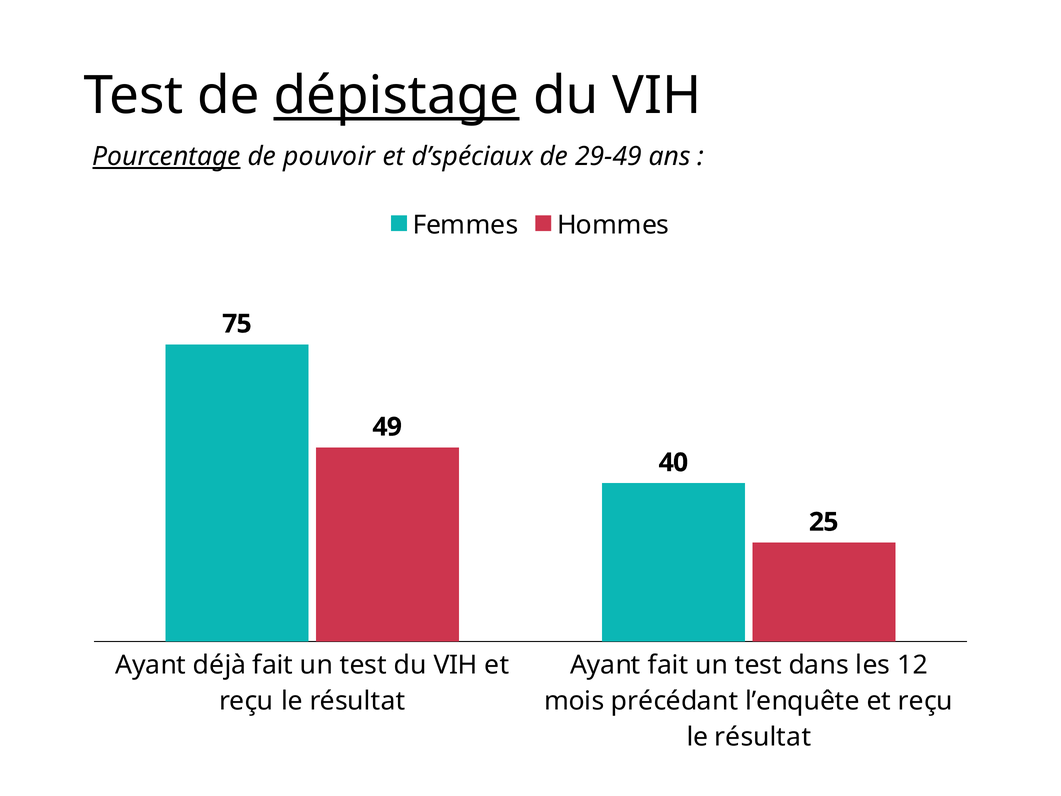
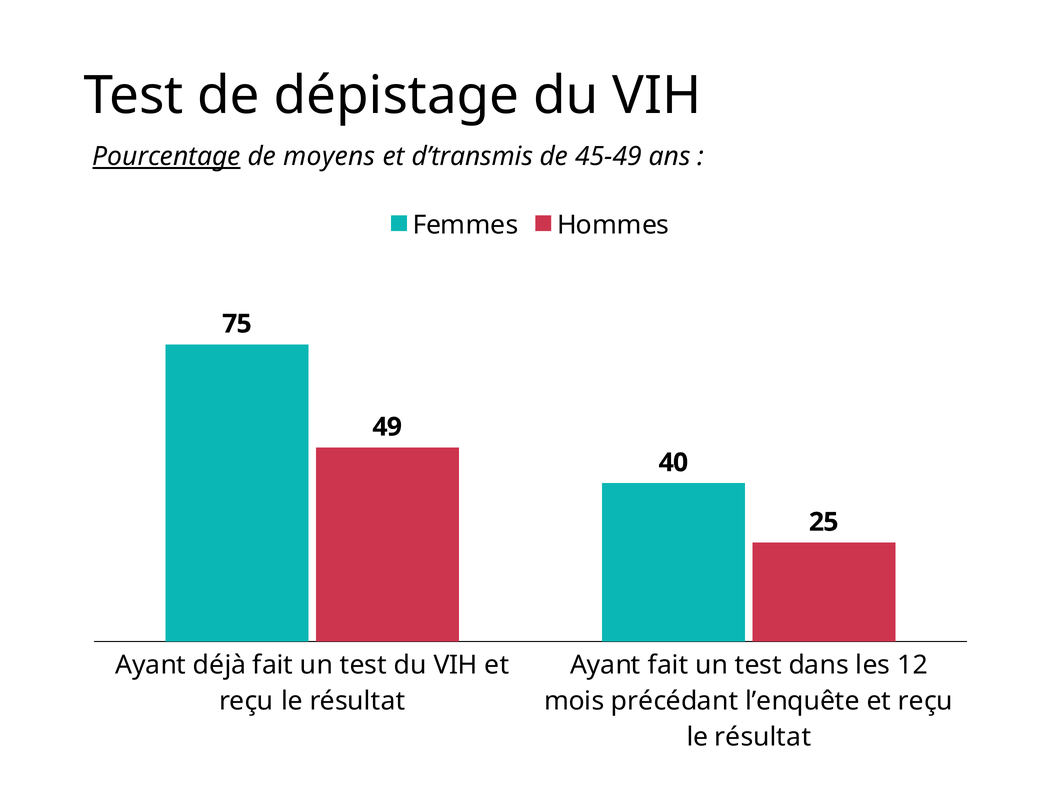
dépistage underline: present -> none (397, 96)
pouvoir: pouvoir -> moyens (329, 157)
d’spéciaux: d’spéciaux -> d’transmis (472, 157)
29-49: 29-49 -> 45-49 (608, 157)
